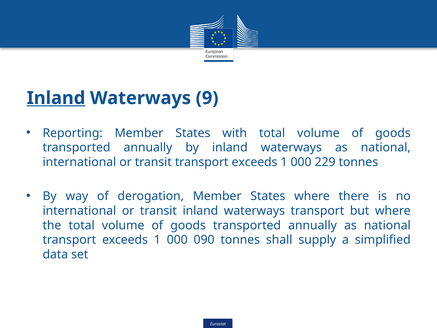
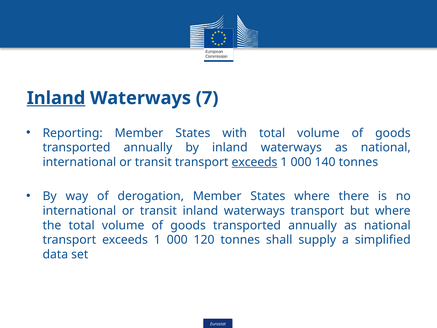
9: 9 -> 7 (207, 98)
exceeds underline: none -> present (255, 162)
229: 229 -> 140 (325, 162)
090: 090 -> 120 (204, 240)
